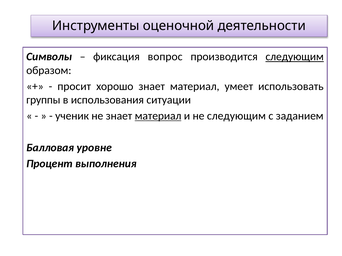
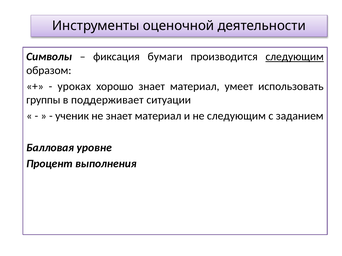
вопрос: вопрос -> бумаги (165, 57)
просит: просит -> уроках (74, 86)
использования: использования -> поддерживает (107, 100)
материал underline: present -> none (158, 116)
